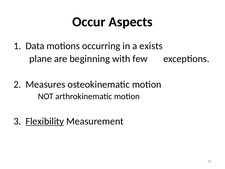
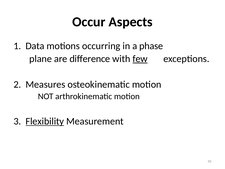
exists: exists -> phase (151, 46)
beginning: beginning -> difference (90, 59)
few underline: none -> present (140, 59)
